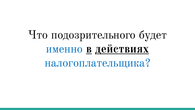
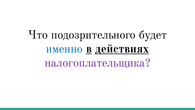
налогоплательщика colour: blue -> purple (98, 63)
